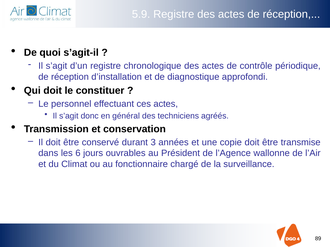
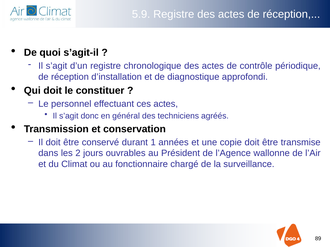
3: 3 -> 1 (153, 143)
6: 6 -> 2 (78, 154)
